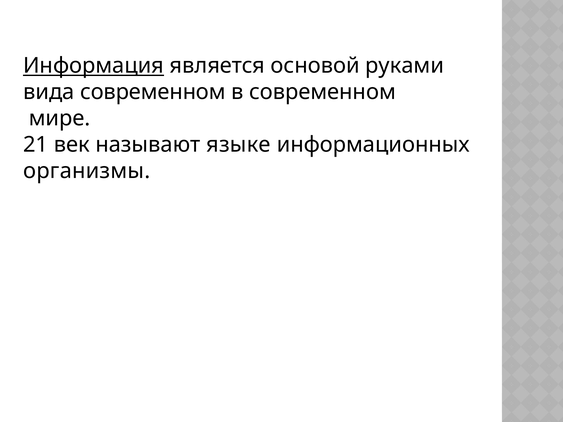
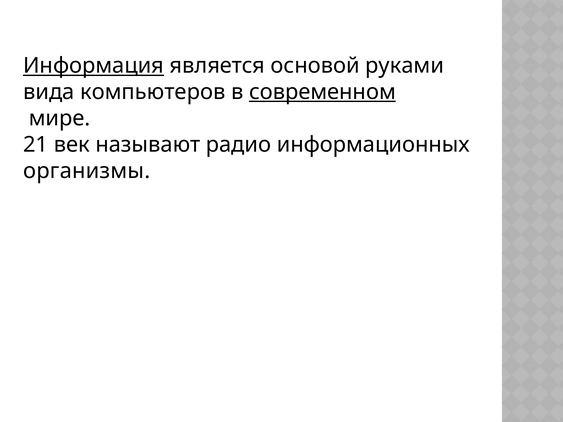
вида современном: современном -> компьютеров (153, 92)
современном underline: none -> present (322, 92)
языке: языке -> радио (239, 145)
